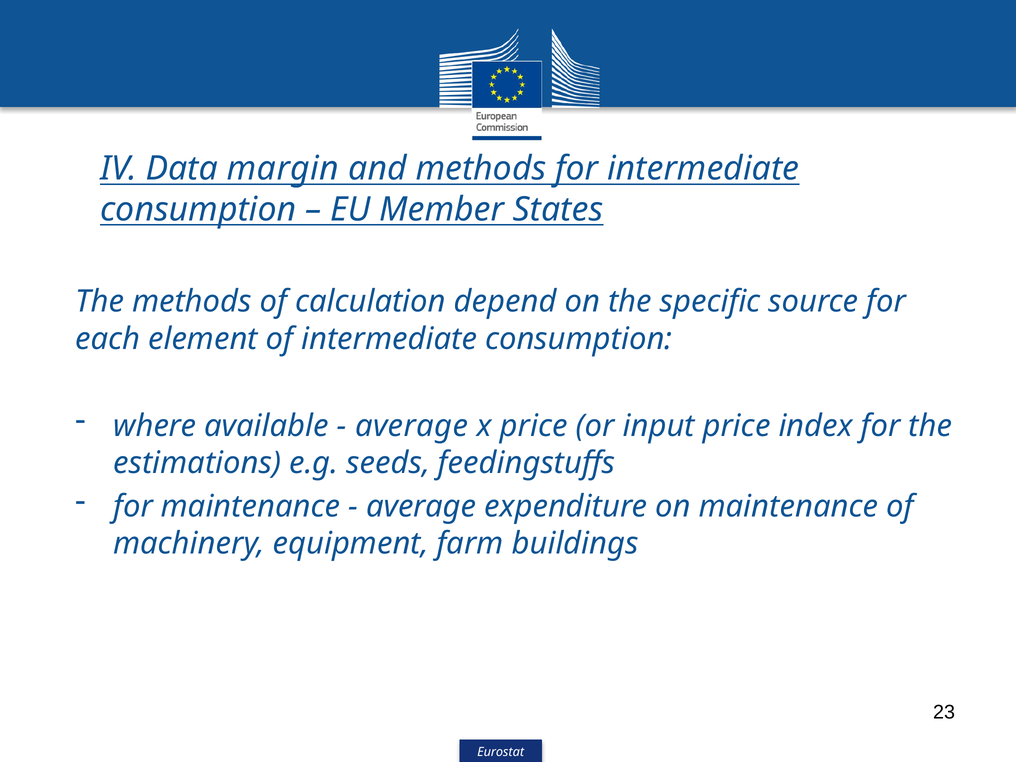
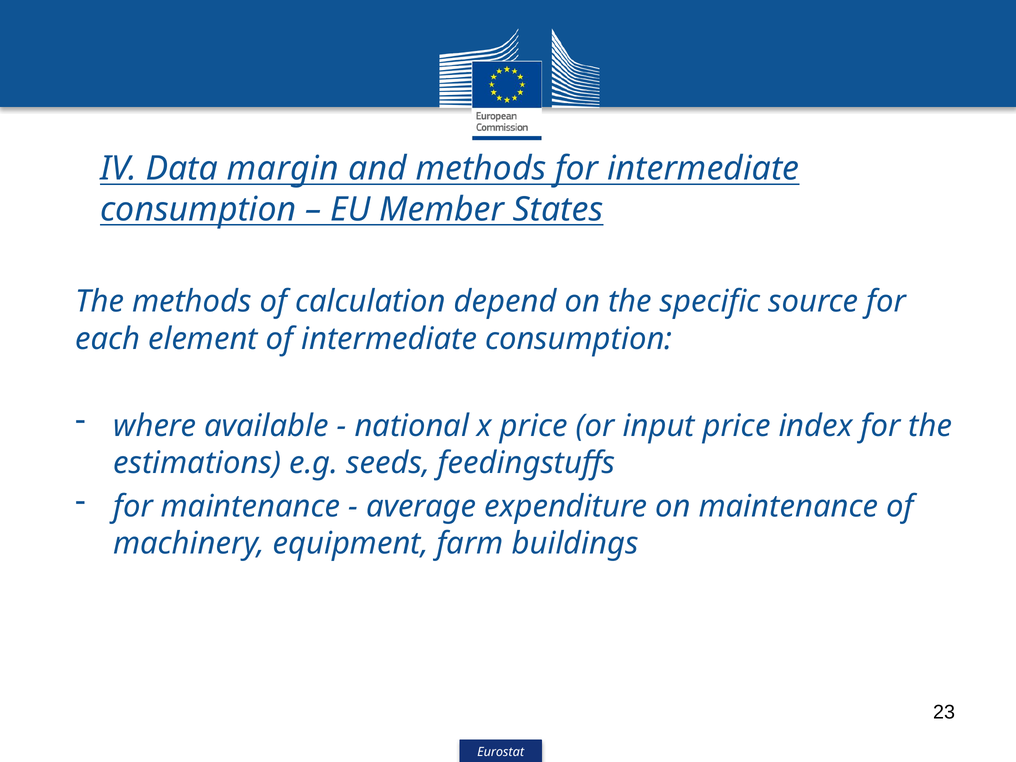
average: average -> national (412, 426)
